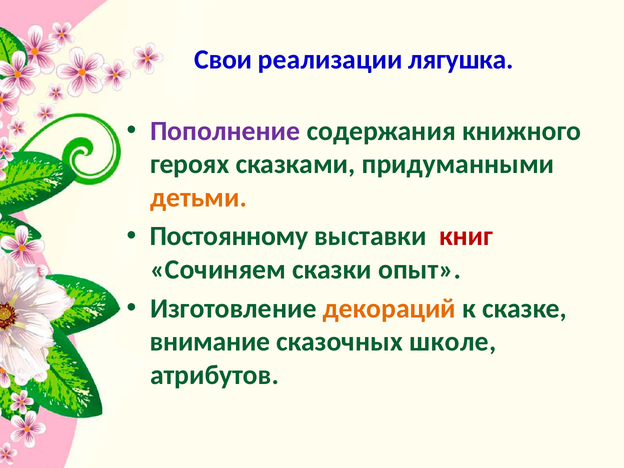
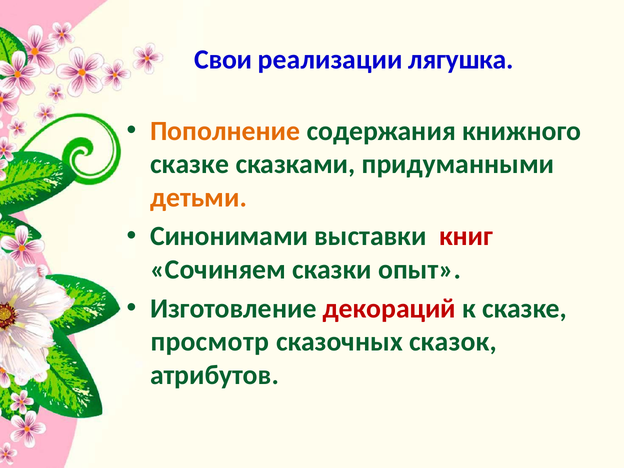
Пополнение colour: purple -> orange (225, 131)
героях: героях -> сказке (190, 164)
Постоянному: Постоянному -> Синонимами (229, 236)
декораций colour: orange -> red (389, 308)
внимание: внимание -> просмотр (210, 342)
школе: школе -> сказок (453, 342)
